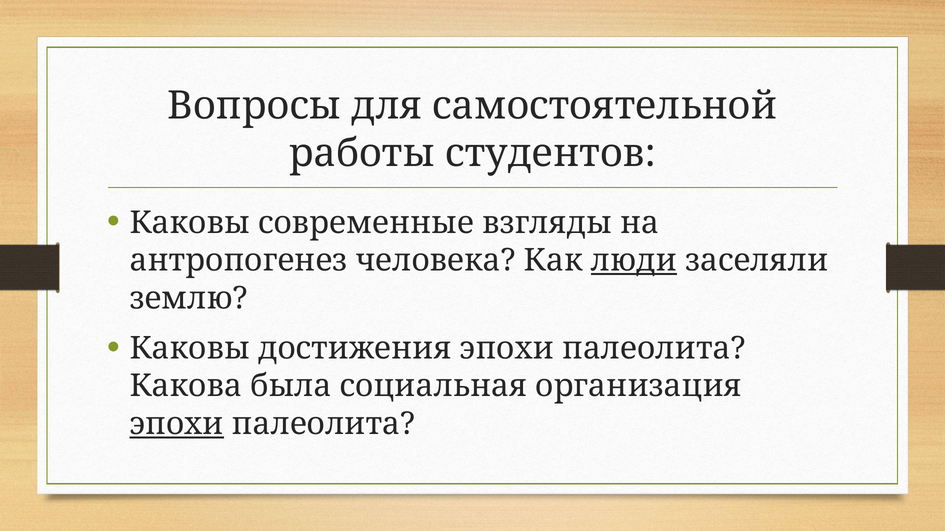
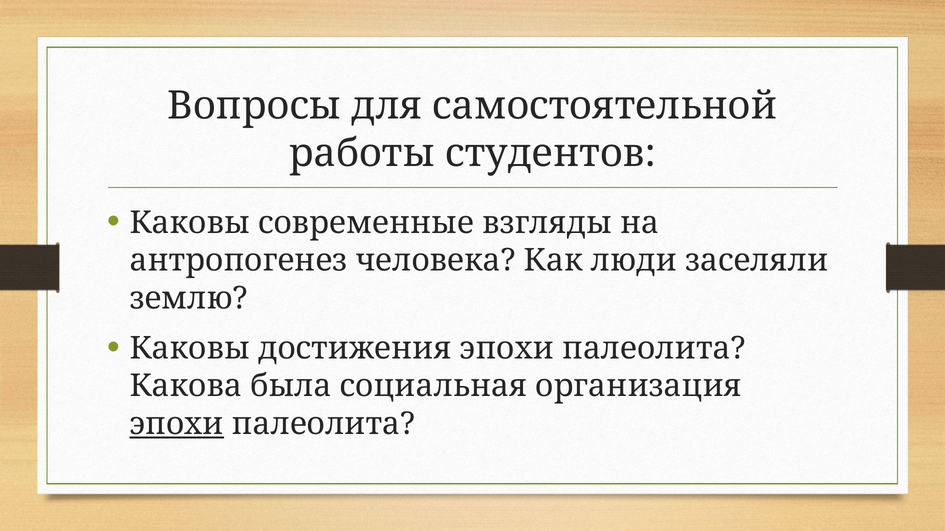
люди underline: present -> none (634, 261)
